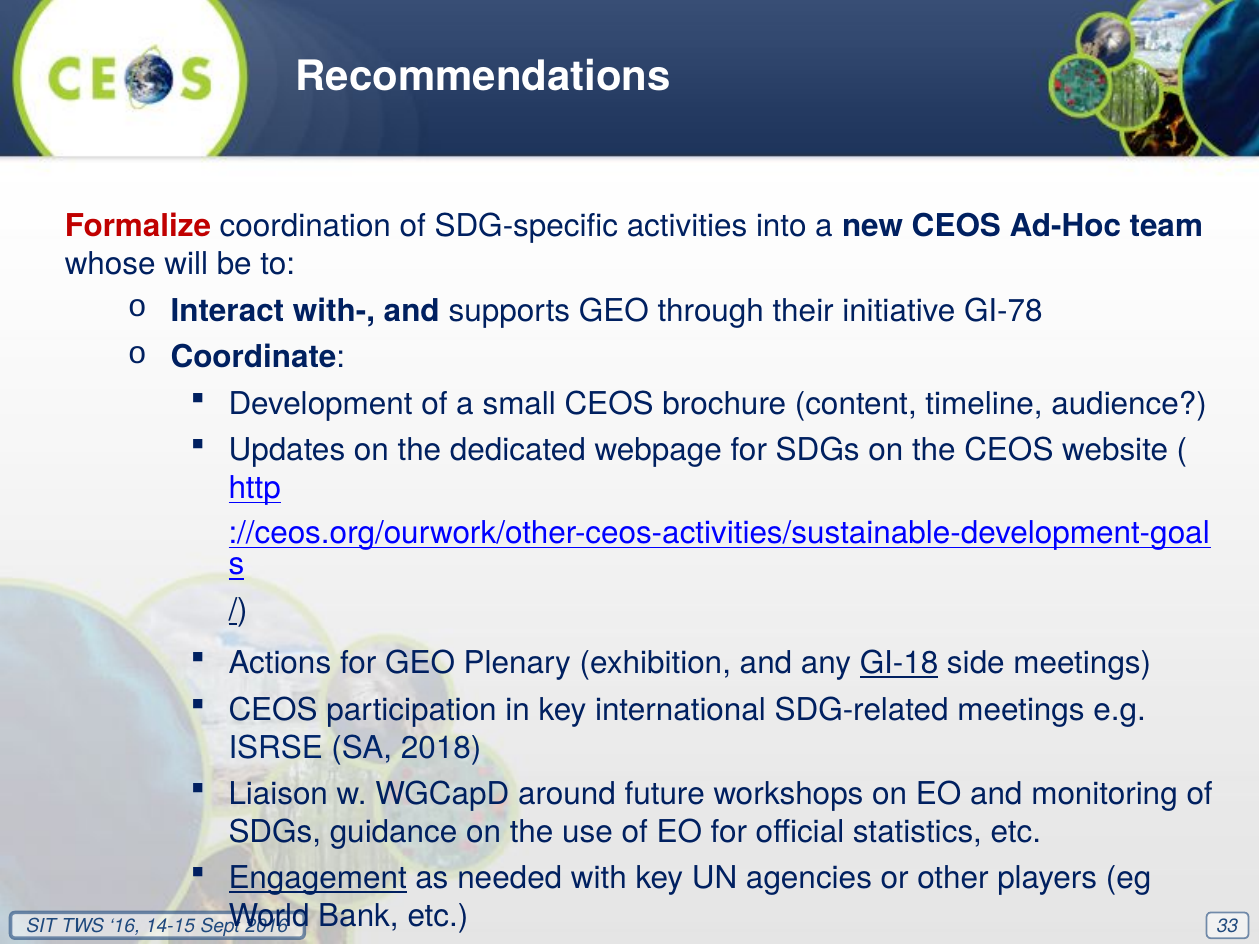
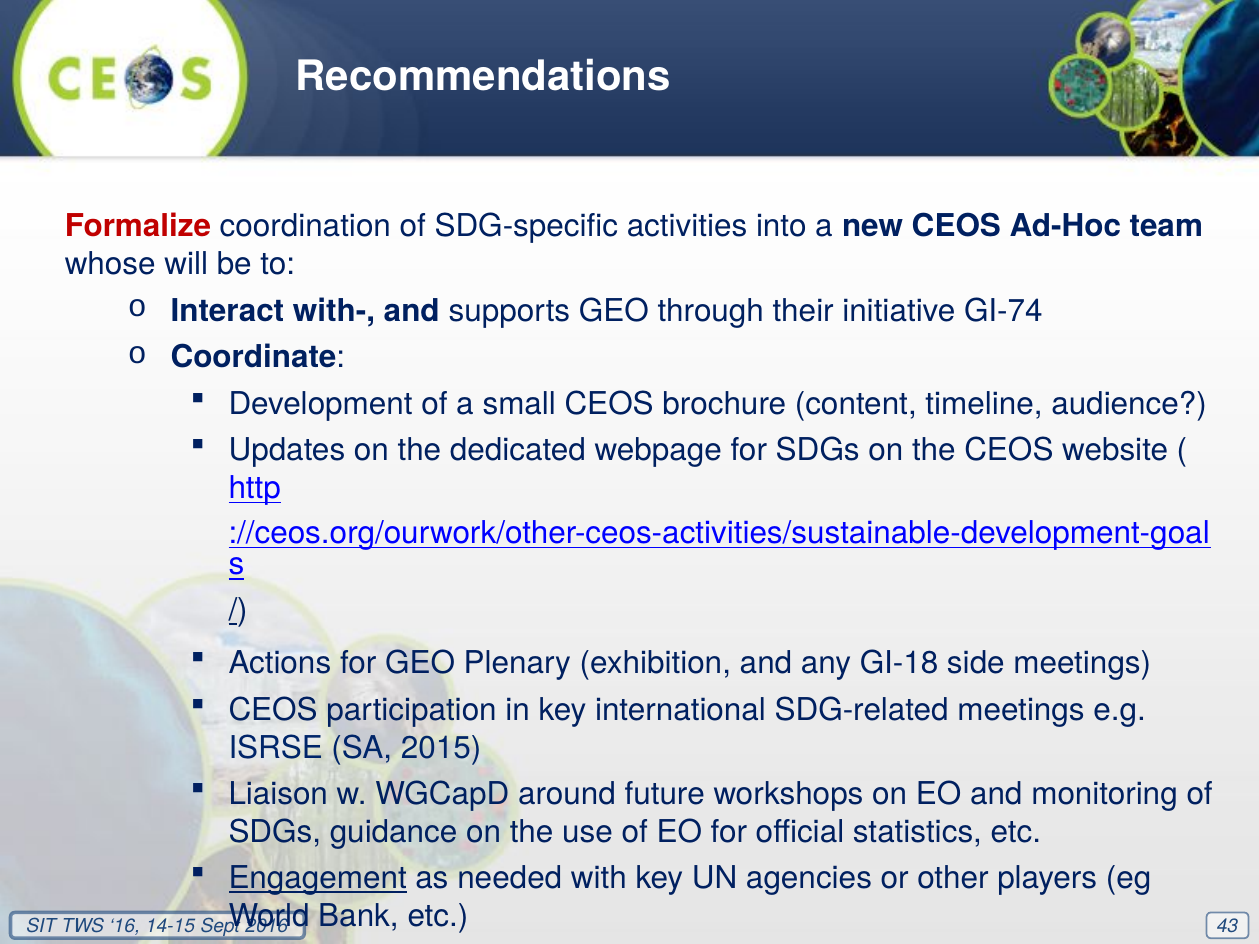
GI-78: GI-78 -> GI-74 (1003, 311)
GI-18 underline: present -> none (899, 664)
2018: 2018 -> 2015 (441, 748)
33: 33 -> 43 (1227, 927)
